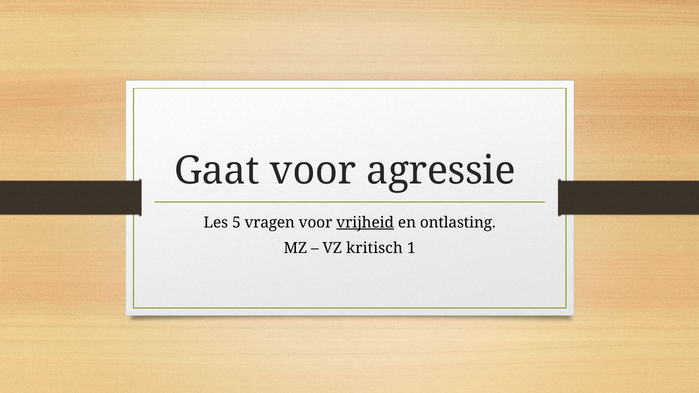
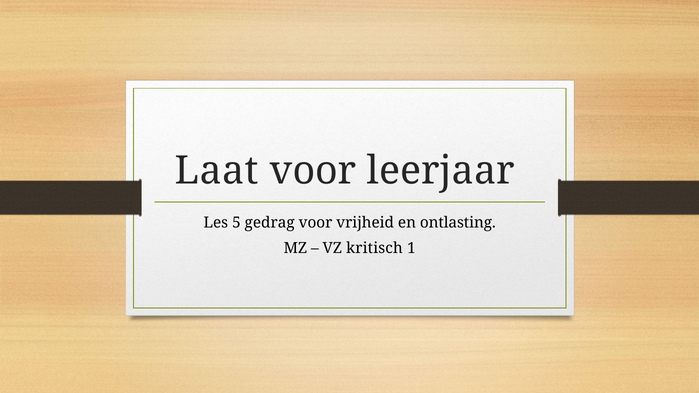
Gaat: Gaat -> Laat (217, 171)
agressie: agressie -> leerjaar (441, 171)
vragen: vragen -> gedrag (270, 223)
vrijheid underline: present -> none (365, 223)
